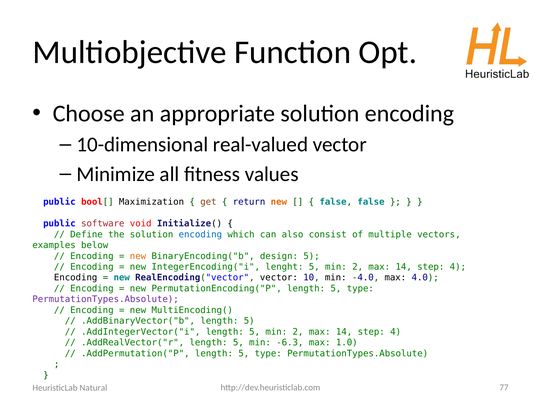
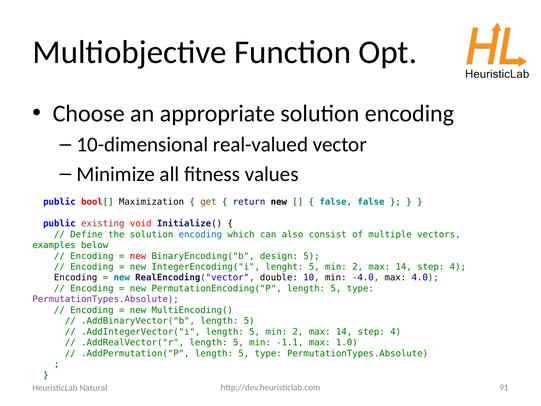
new colour: orange -> black (279, 202)
software: software -> existing (103, 223)
new colour: orange -> red (138, 256)
RealEncoding("vector vector: vector -> double (279, 278)
-6.3: -6.3 -> -1.1 (290, 342)
77: 77 -> 91 (504, 387)
